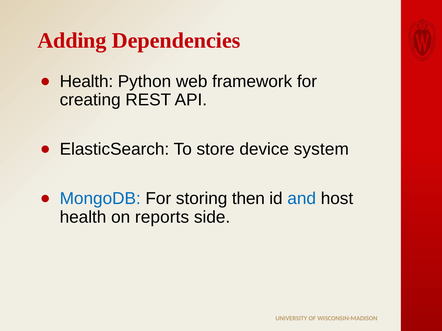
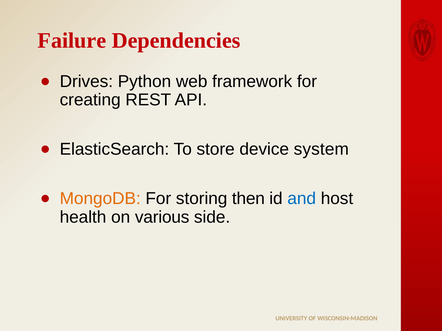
Adding: Adding -> Failure (72, 40)
Health: Health -> Drives (86, 82)
MongoDB colour: blue -> orange (100, 199)
reports: reports -> various (162, 218)
